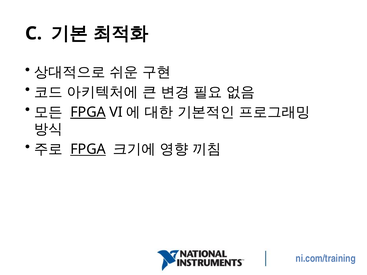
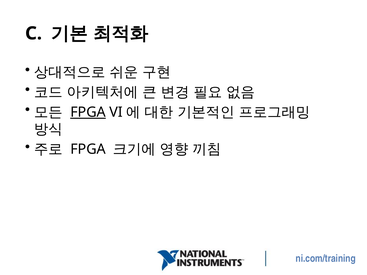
FPGA underline: present -> none (88, 149)
